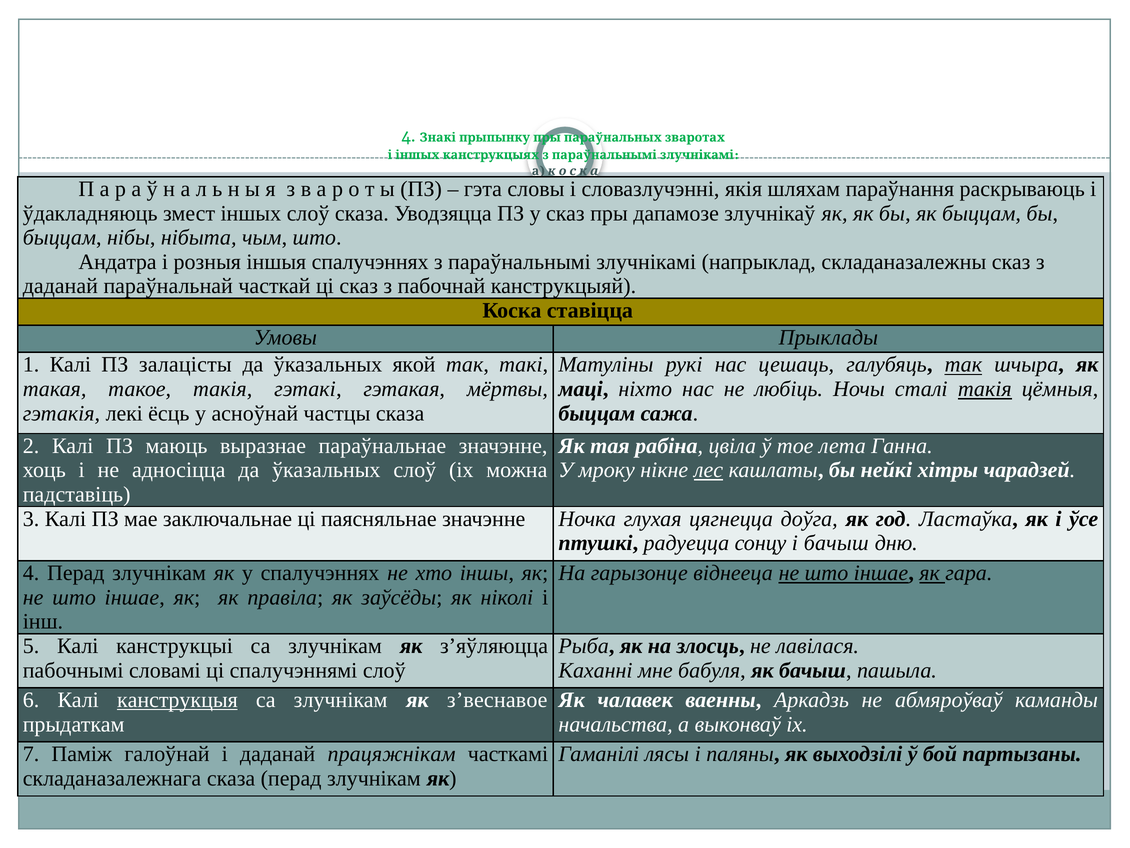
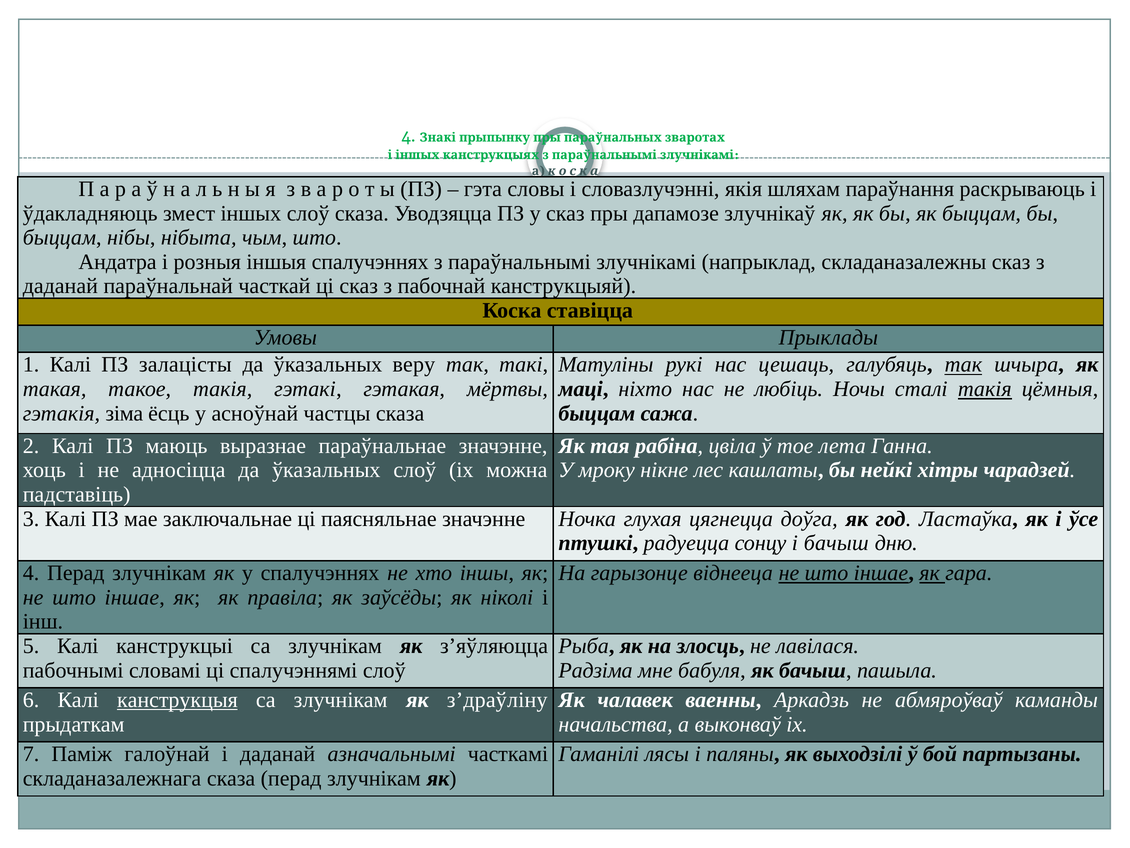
якой: якой -> веру (414, 364)
лекі: лекі -> зіма (124, 413)
лес underline: present -> none (708, 470)
Каханнi: Каханнi -> Радзіма (596, 670)
з’веснавое: з’веснавое -> з’драўліну (497, 700)
працяжнікам: працяжнікам -> азначальнымі (392, 754)
